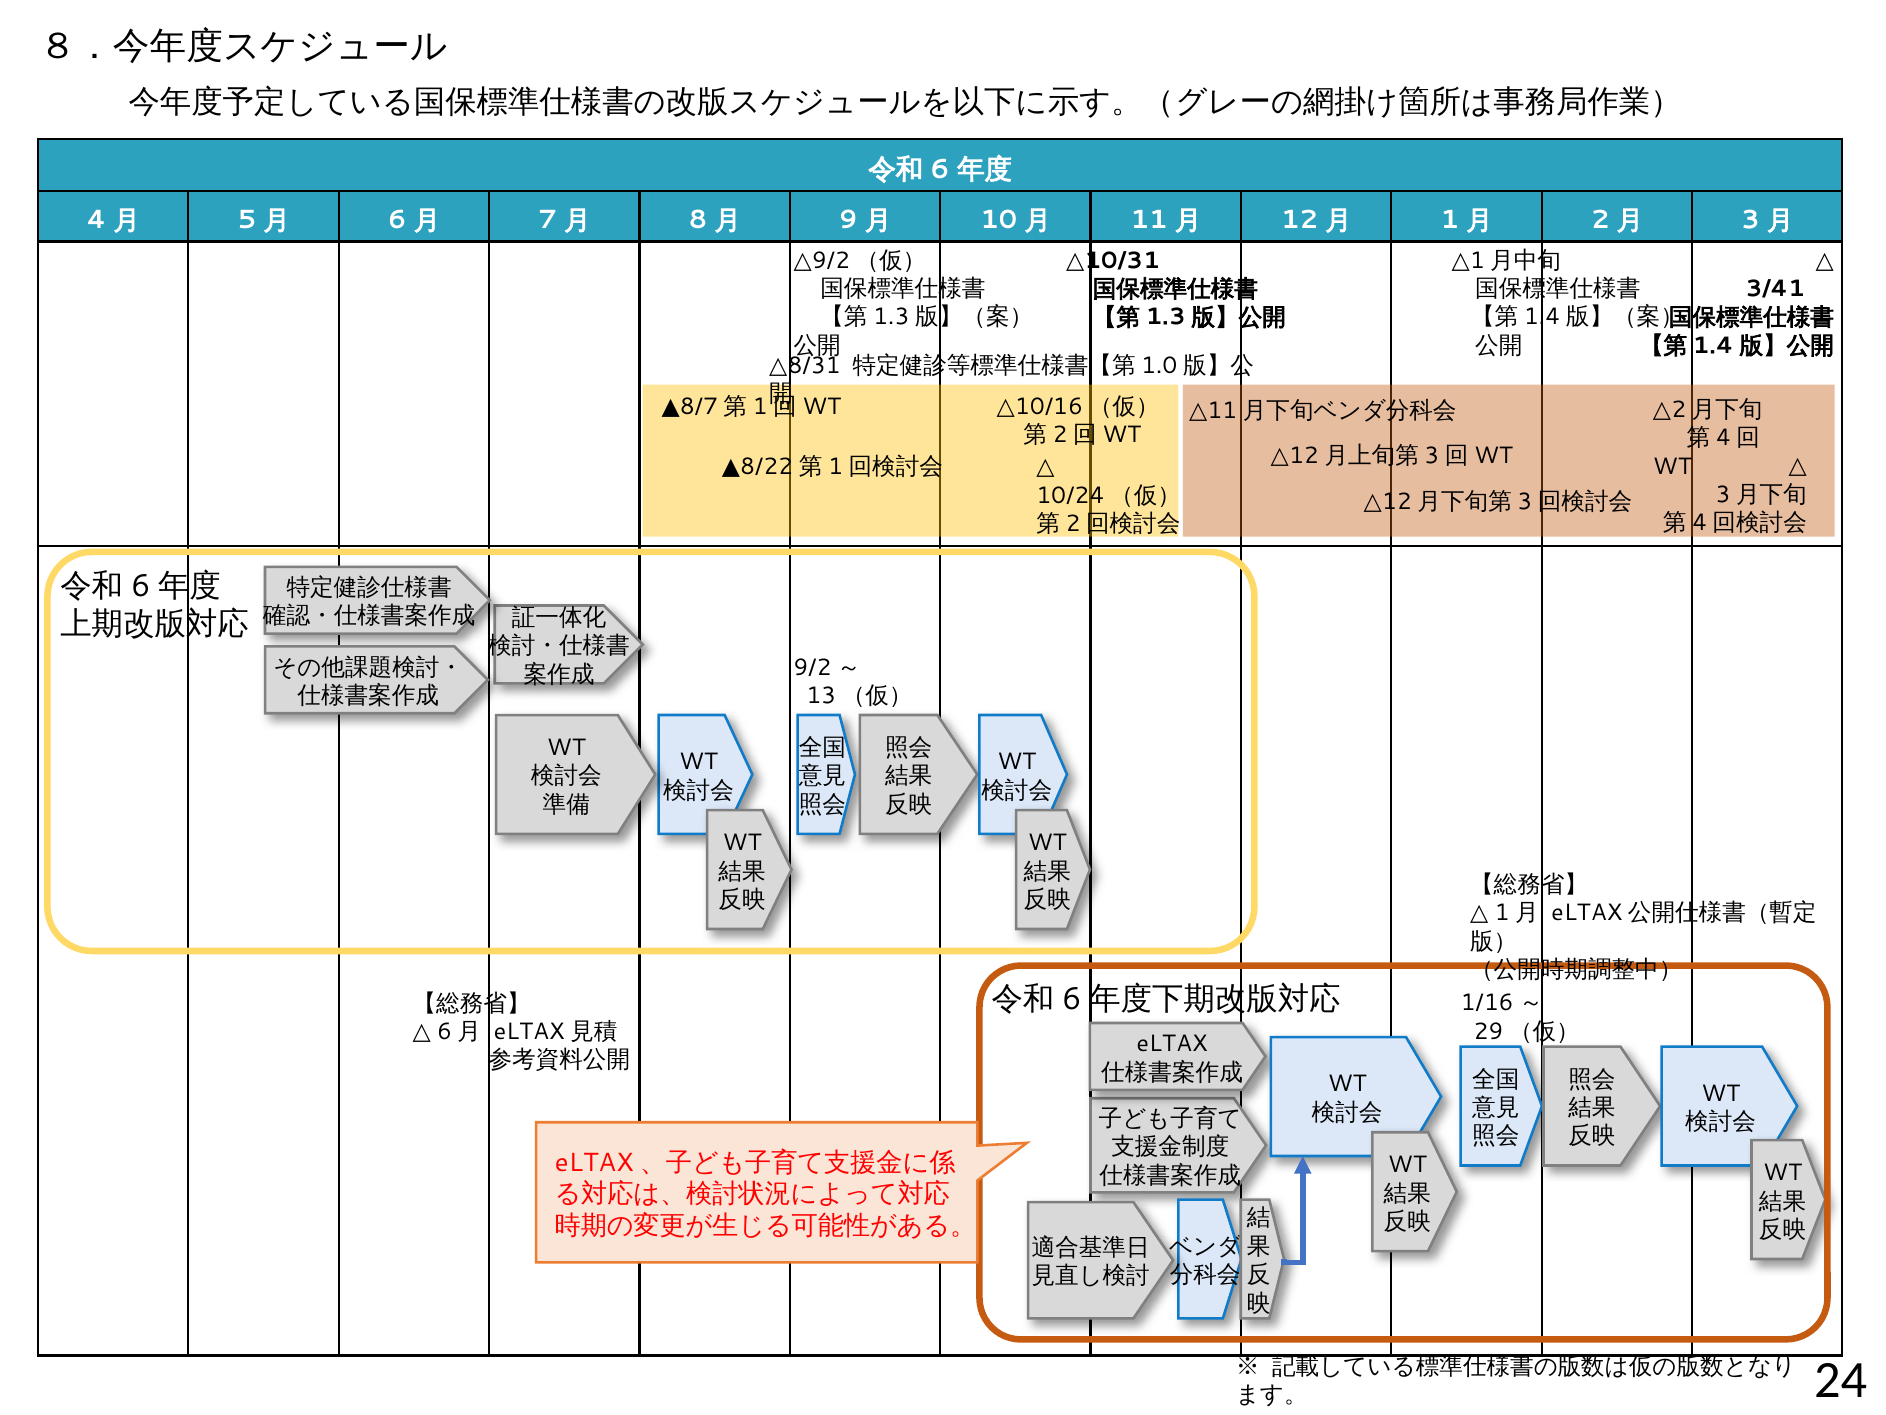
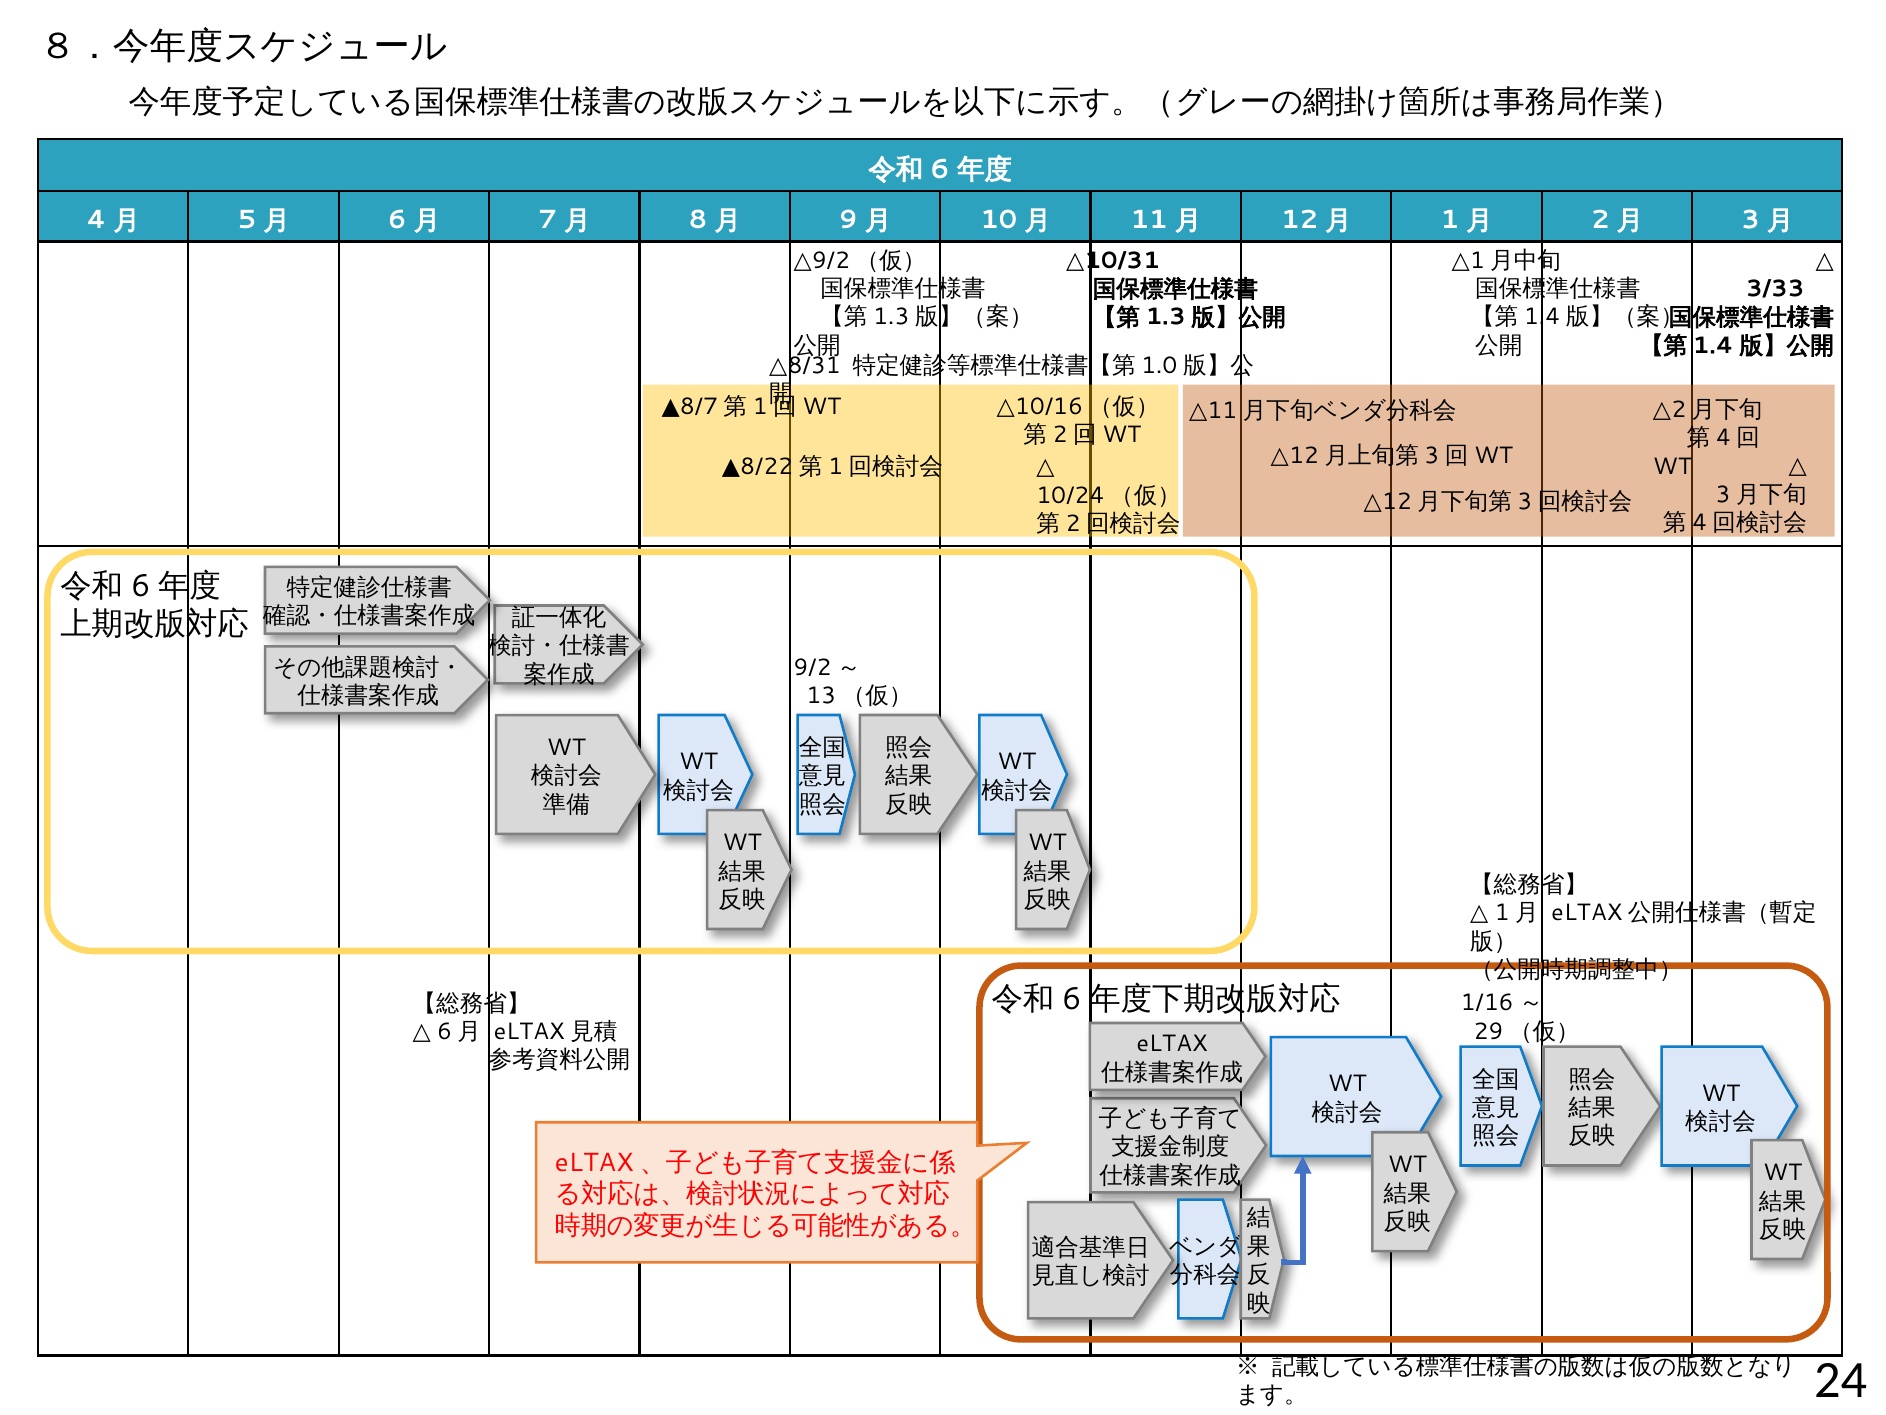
3/41: 3/41 -> 3/33 (1775, 289)
